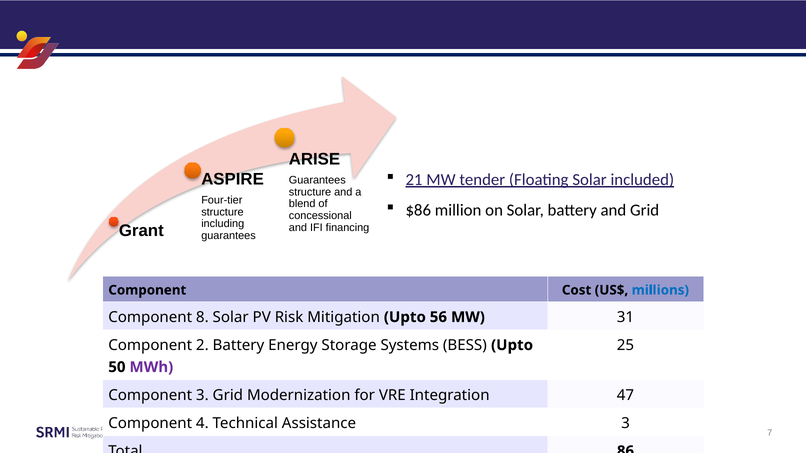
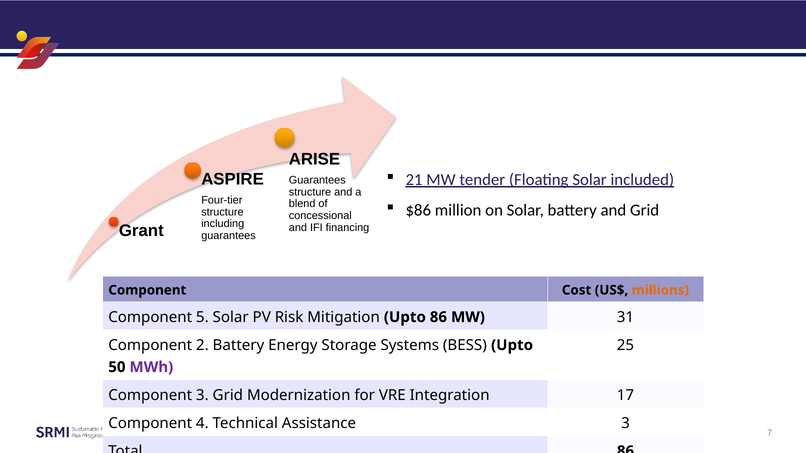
millions colour: blue -> orange (660, 290)
8: 8 -> 5 (202, 317)
Upto 56: 56 -> 86 (438, 317)
47: 47 -> 17 (625, 395)
